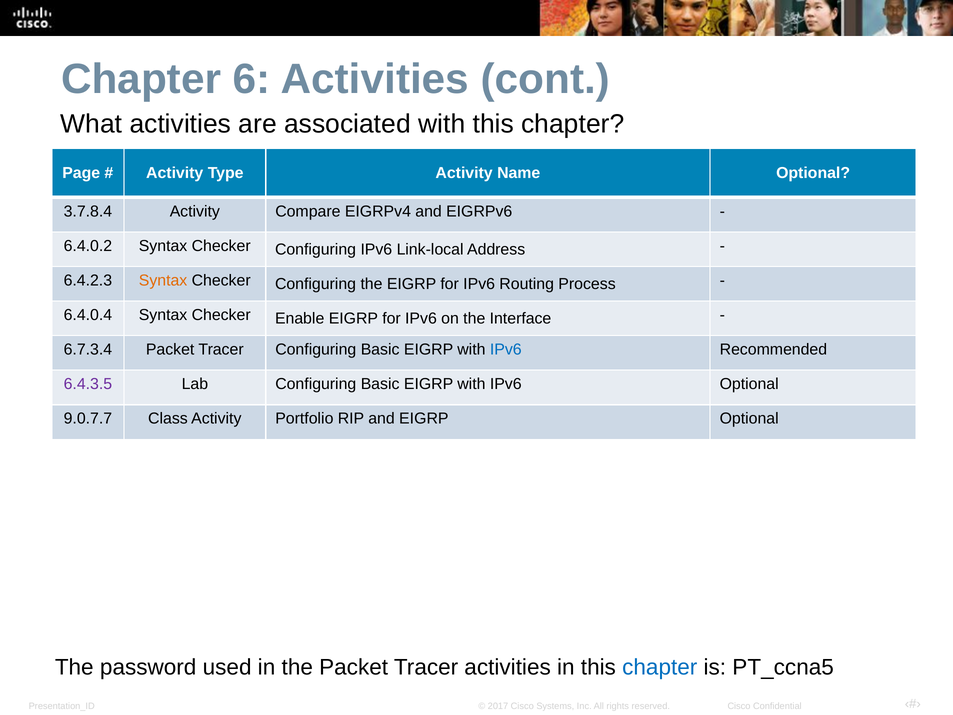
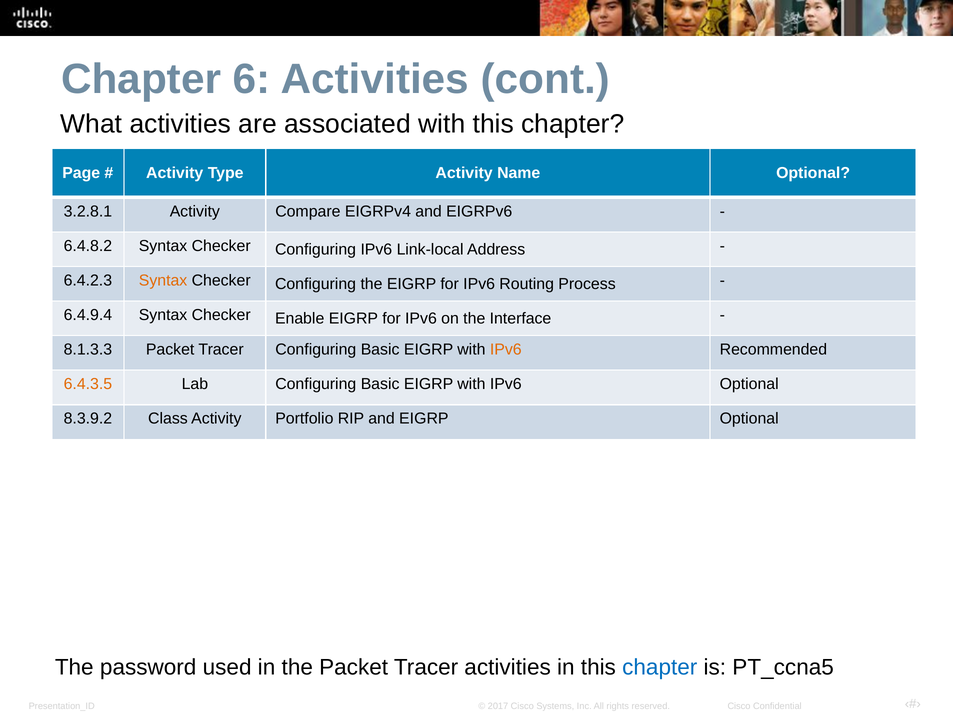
3.7.8.4: 3.7.8.4 -> 3.2.8.1 (88, 211)
6.4.0.2: 6.4.0.2 -> 6.4.8.2 (88, 246)
6.4.0.4: 6.4.0.4 -> 6.4.9.4 (88, 315)
6.7.3.4: 6.7.3.4 -> 8.1.3.3 (88, 349)
IPv6 colour: blue -> orange (506, 349)
6.4.3.5 colour: purple -> orange (88, 384)
9.0.7.7: 9.0.7.7 -> 8.3.9.2 (88, 419)
